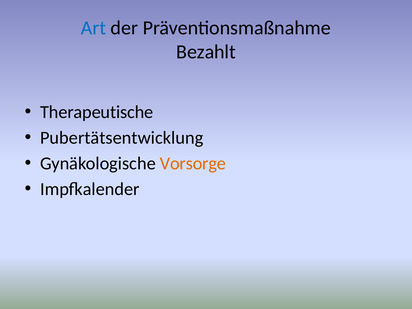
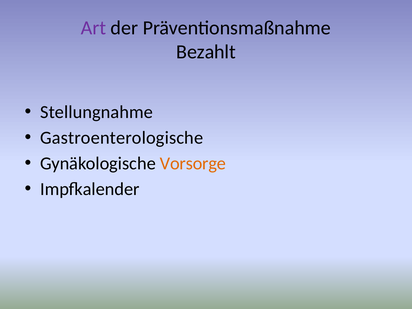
Art colour: blue -> purple (94, 28)
Therapeutische: Therapeutische -> Stellungnahme (97, 112)
Pubertätsentwicklung: Pubertätsentwicklung -> Gastroenterologische (122, 138)
